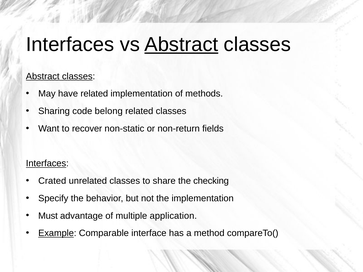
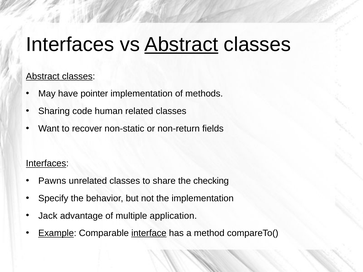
have related: related -> pointer (94, 94)
belong: belong -> human (109, 111)
Crated: Crated -> Pawns (52, 181)
Must: Must -> Jack (48, 216)
interface underline: none -> present (149, 233)
